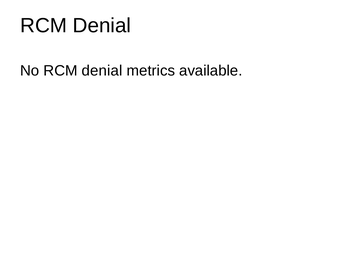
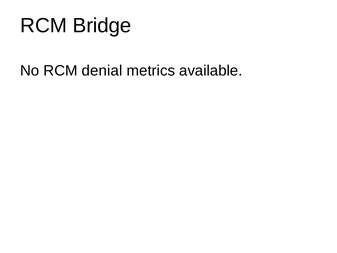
Denial: Denial -> Bridge (102, 26)
